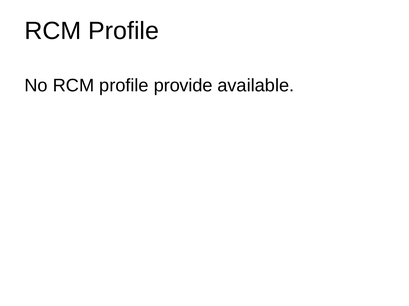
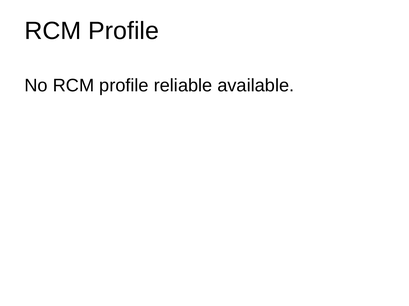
provide: provide -> reliable (183, 86)
